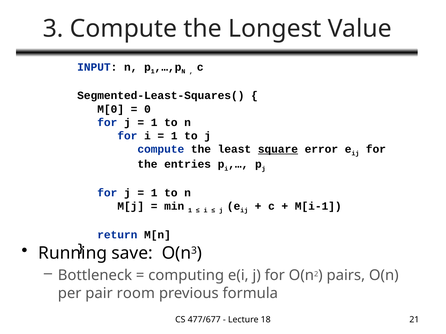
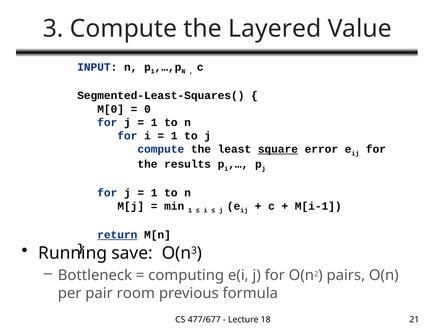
Longest: Longest -> Layered (275, 29)
entries: entries -> results (188, 165)
return underline: none -> present (117, 235)
